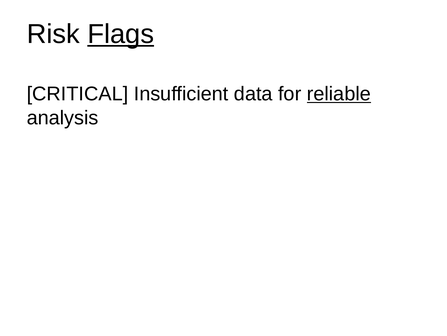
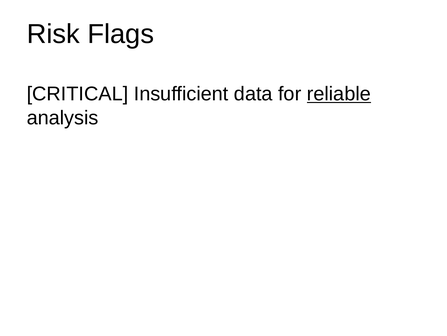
Flags underline: present -> none (121, 34)
